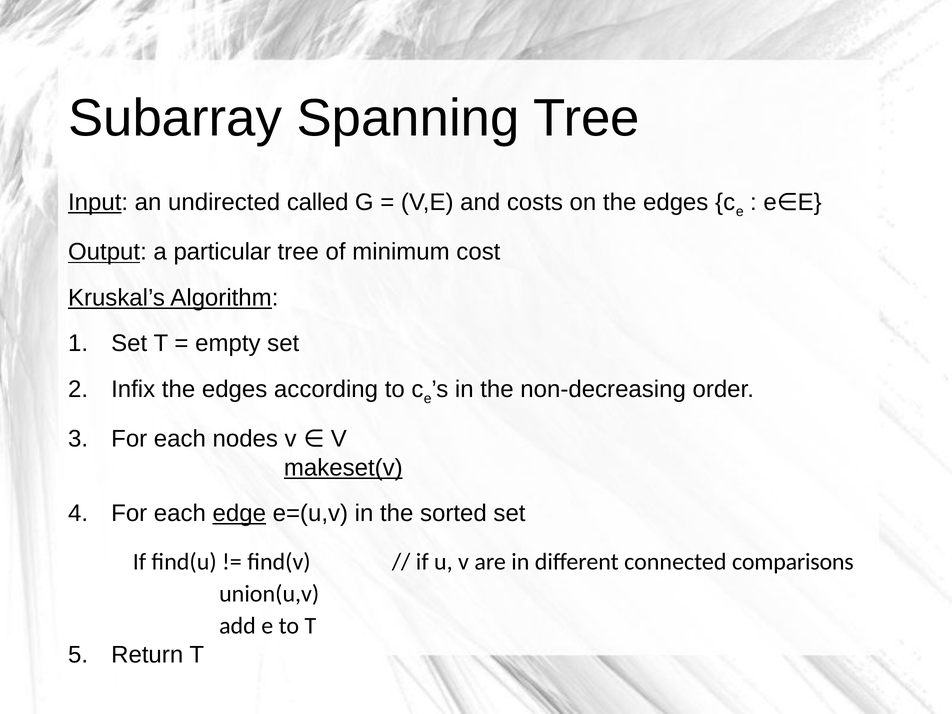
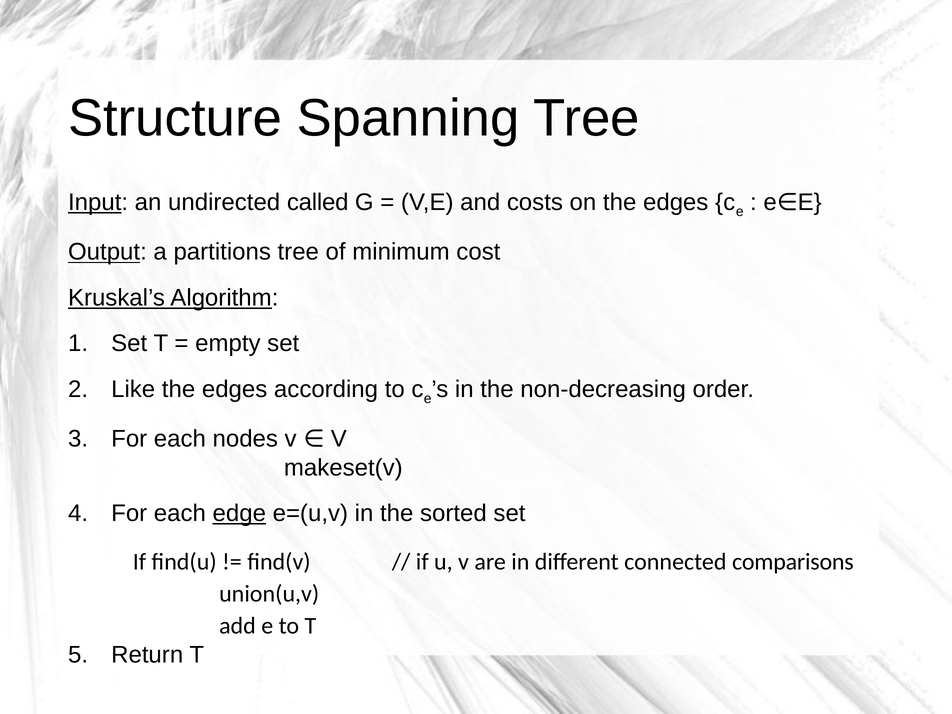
Subarray: Subarray -> Structure (175, 118)
particular: particular -> partitions (222, 252)
Infix: Infix -> Like (133, 389)
makeset(v underline: present -> none (343, 468)
